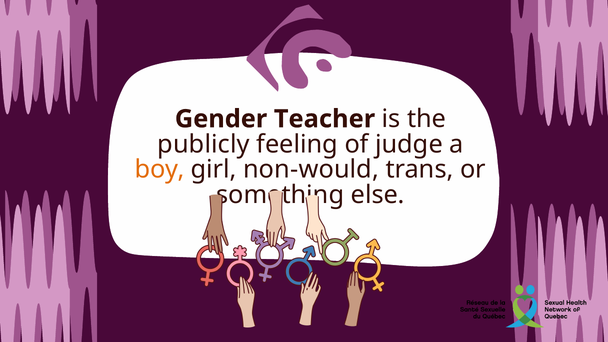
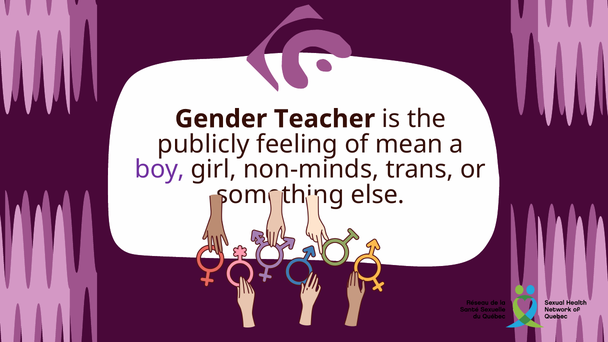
judge: judge -> mean (409, 144)
boy colour: orange -> purple (160, 170)
non-would: non-would -> non-minds (311, 170)
